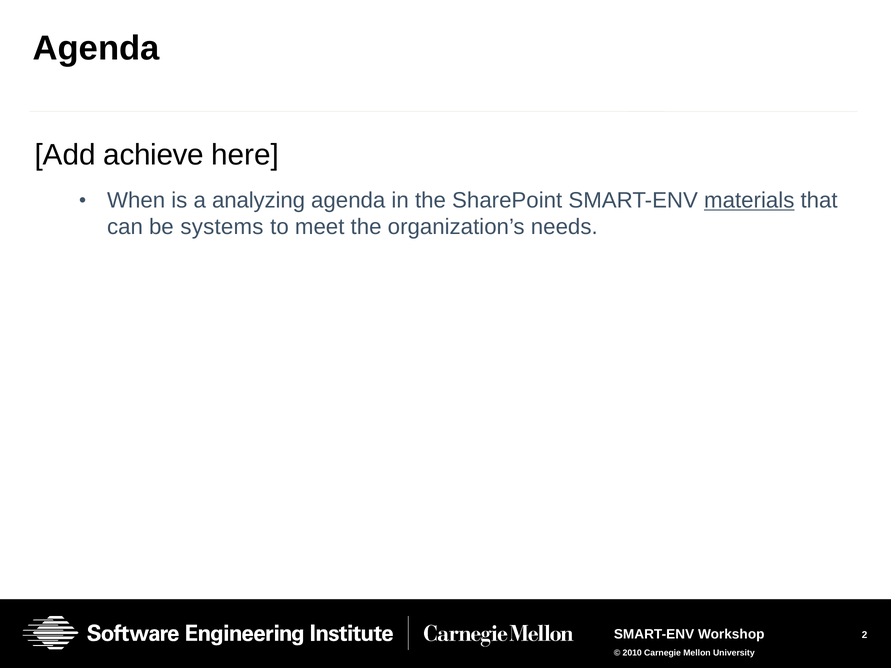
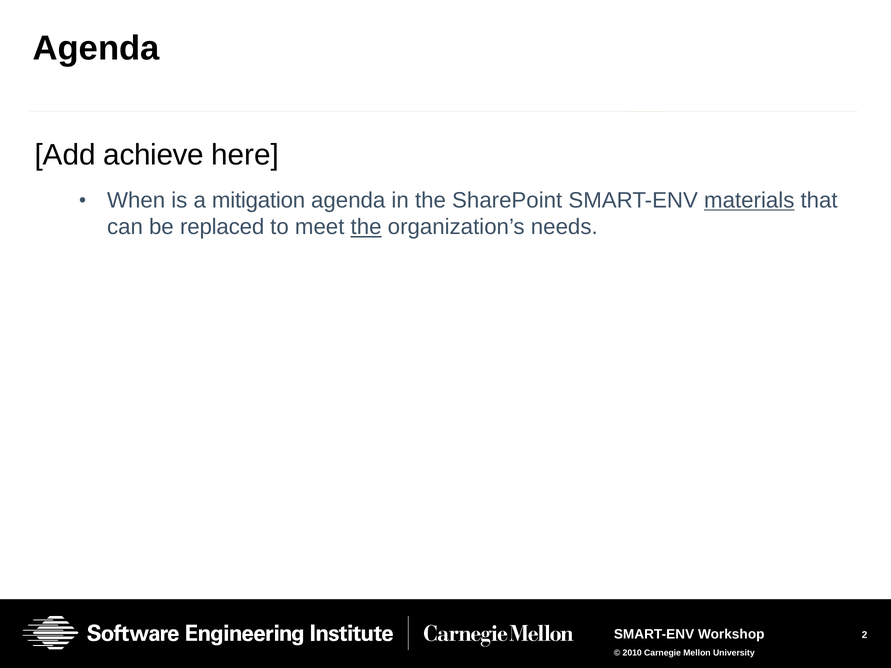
analyzing: analyzing -> mitigation (259, 200)
systems: systems -> replaced (222, 227)
the underline: none -> present (366, 227)
